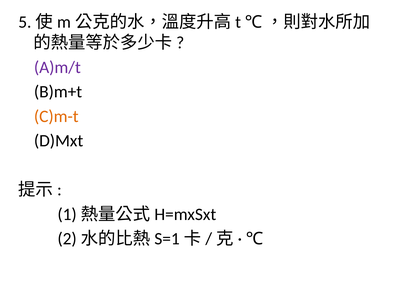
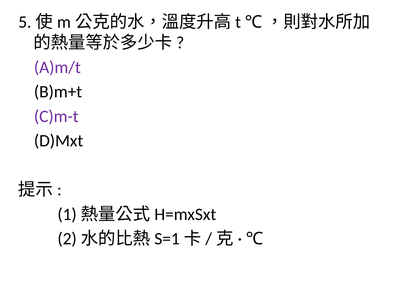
C)m-t colour: orange -> purple (56, 116)
